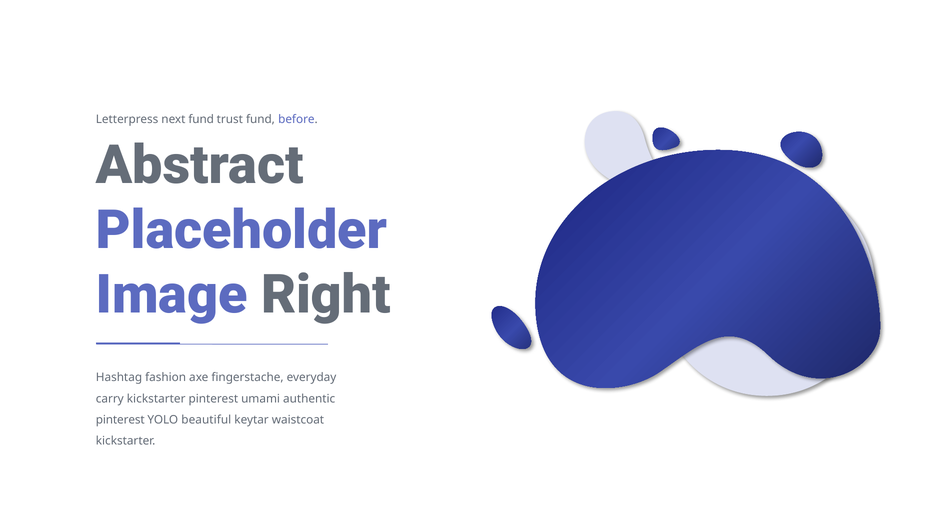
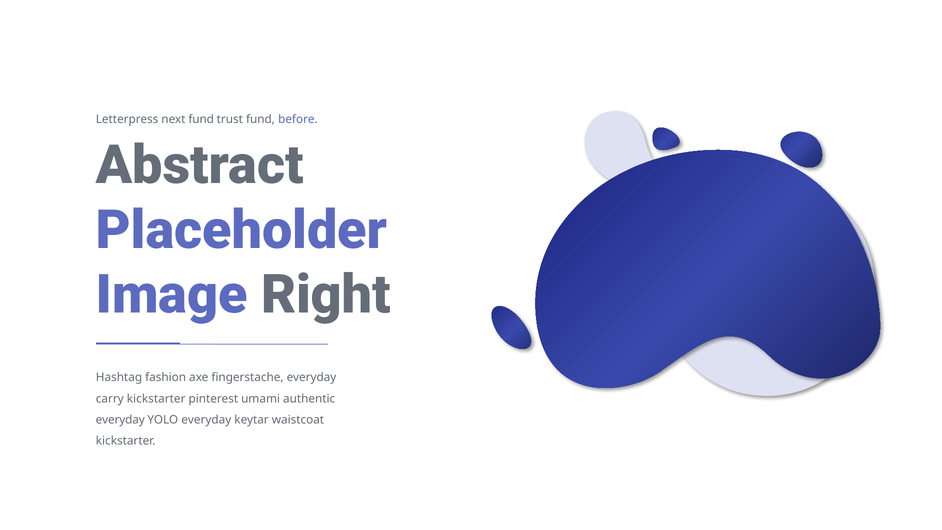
pinterest: pinterest -> everyday (120, 420)
YOLO beautiful: beautiful -> everyday (206, 420)
